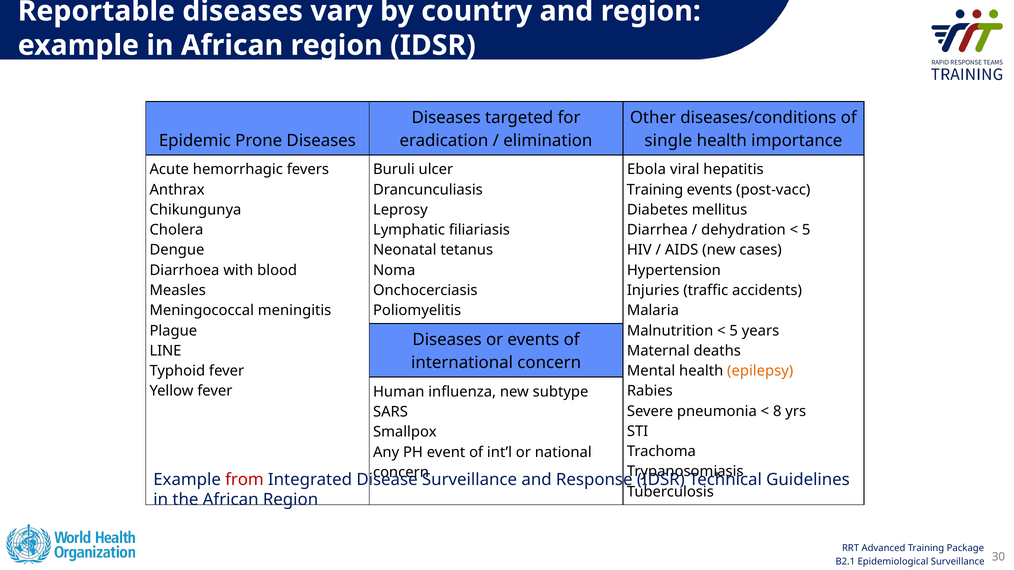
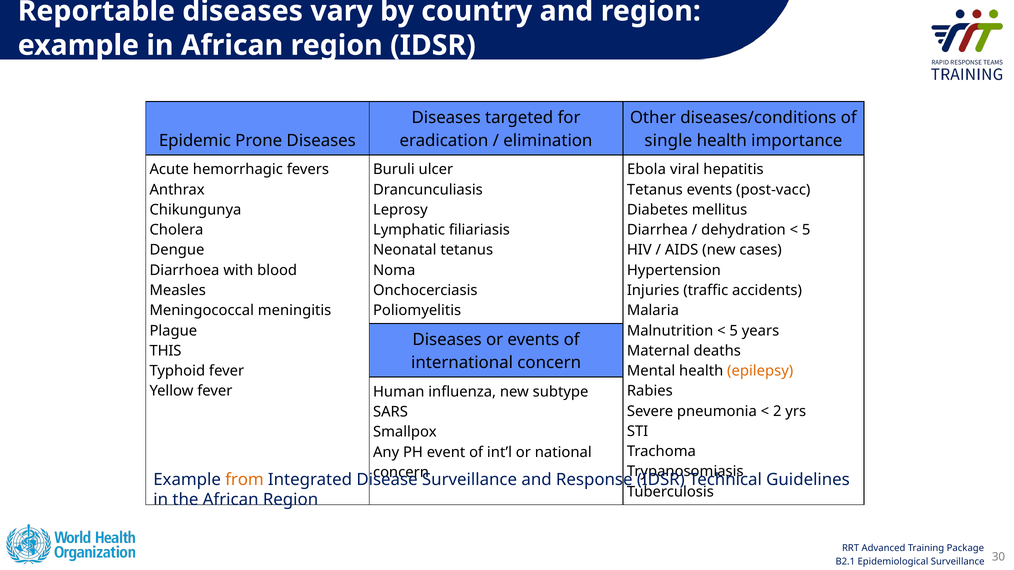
Training: Training -> Tetanus (655, 190)
LINE: LINE -> THIS (166, 351)
8: 8 -> 2 (777, 411)
from colour: red -> orange (244, 480)
